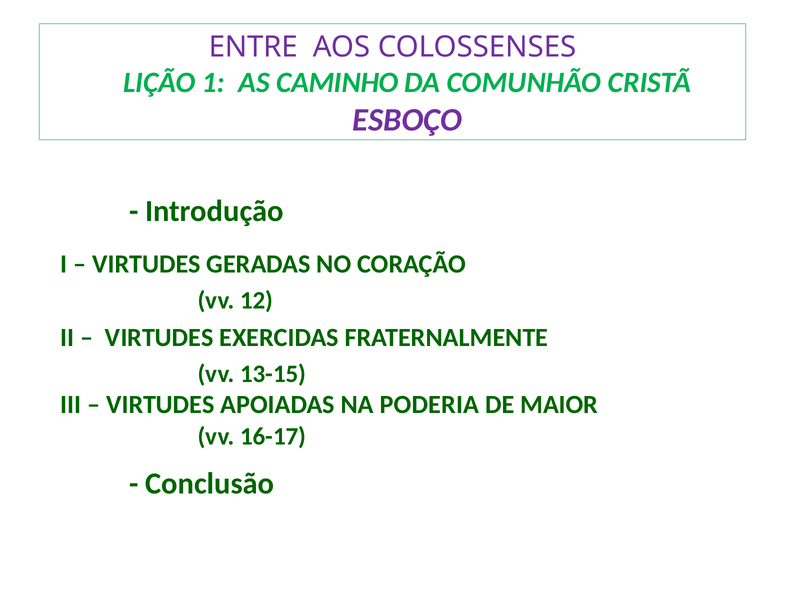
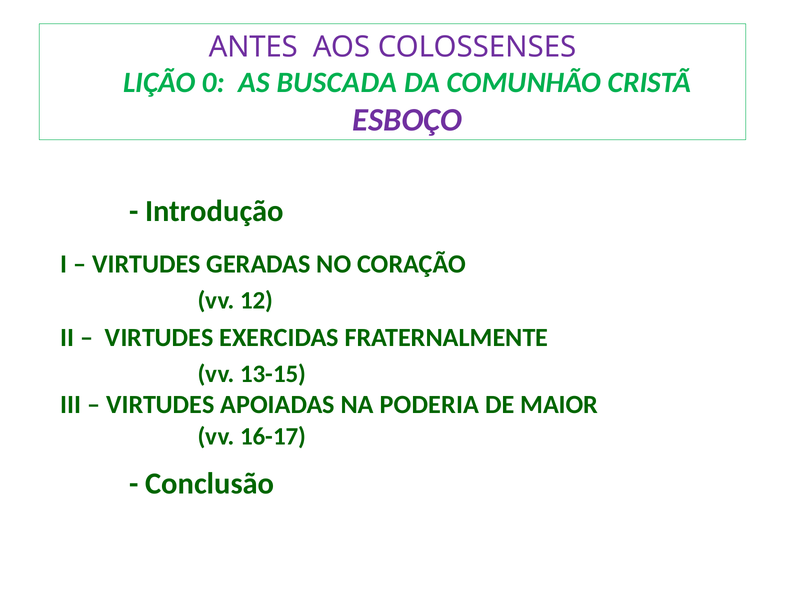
ENTRE: ENTRE -> ANTES (253, 47)
1: 1 -> 0 (213, 83)
CAMINHO: CAMINHO -> BUSCADA (337, 83)
